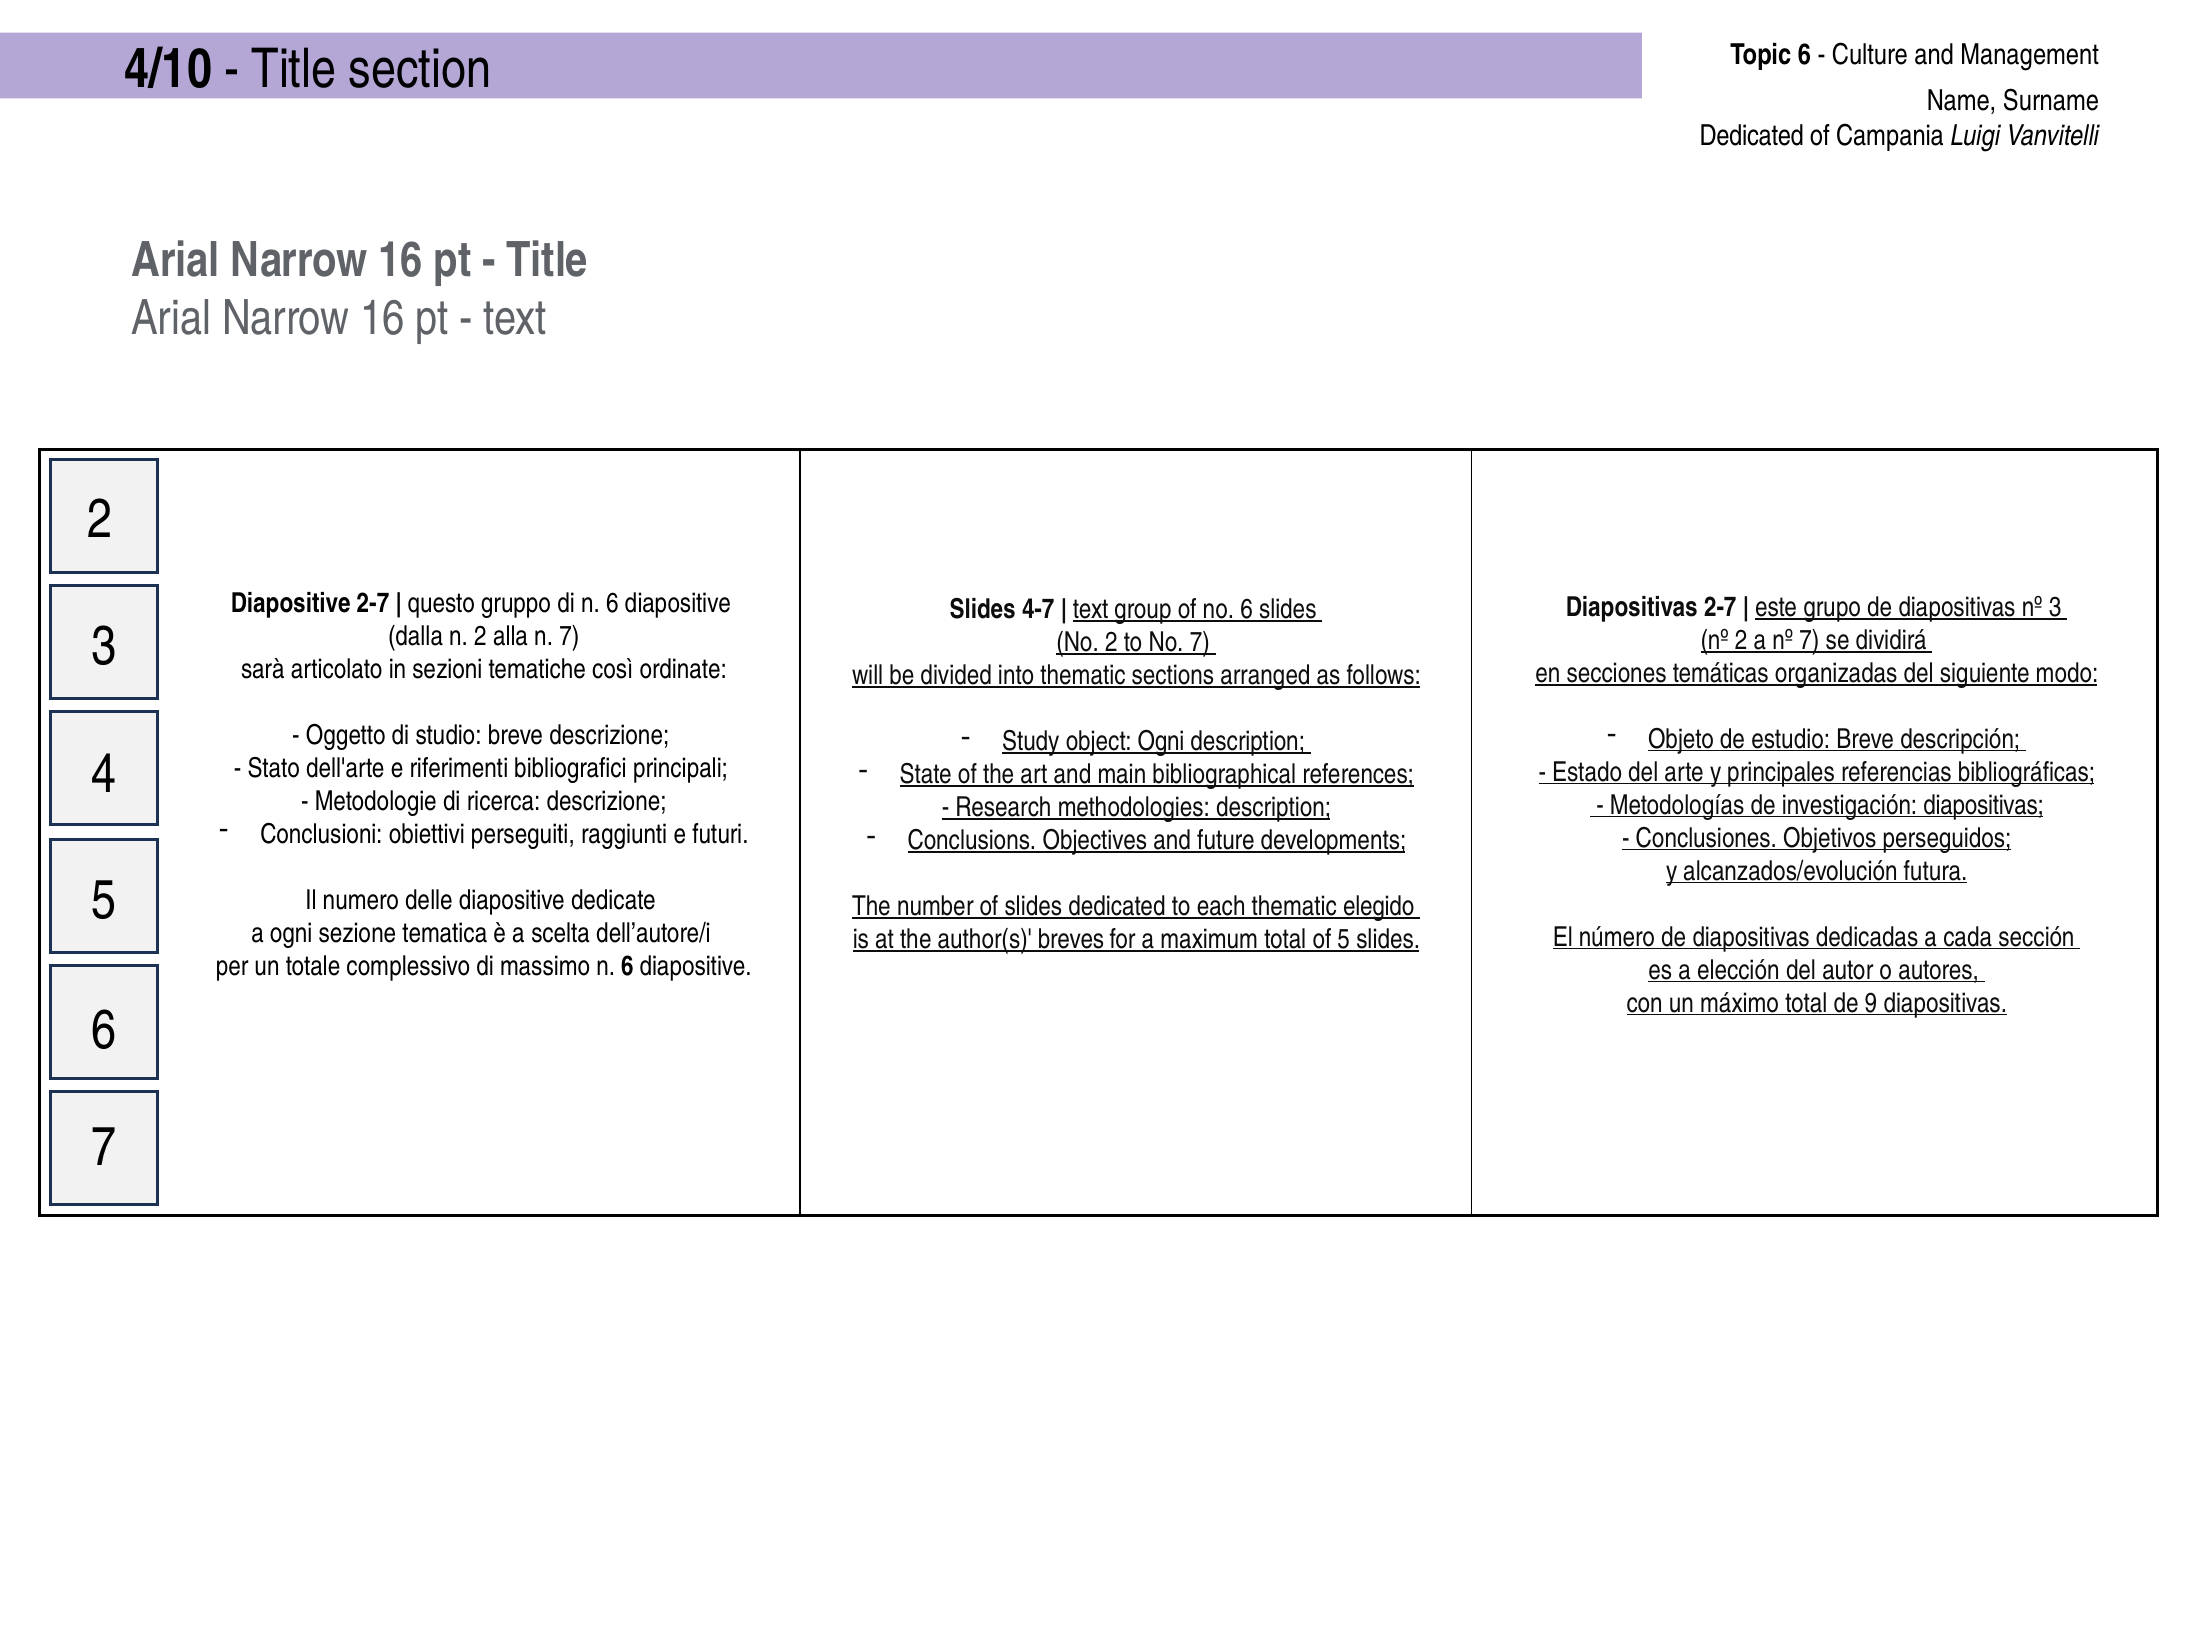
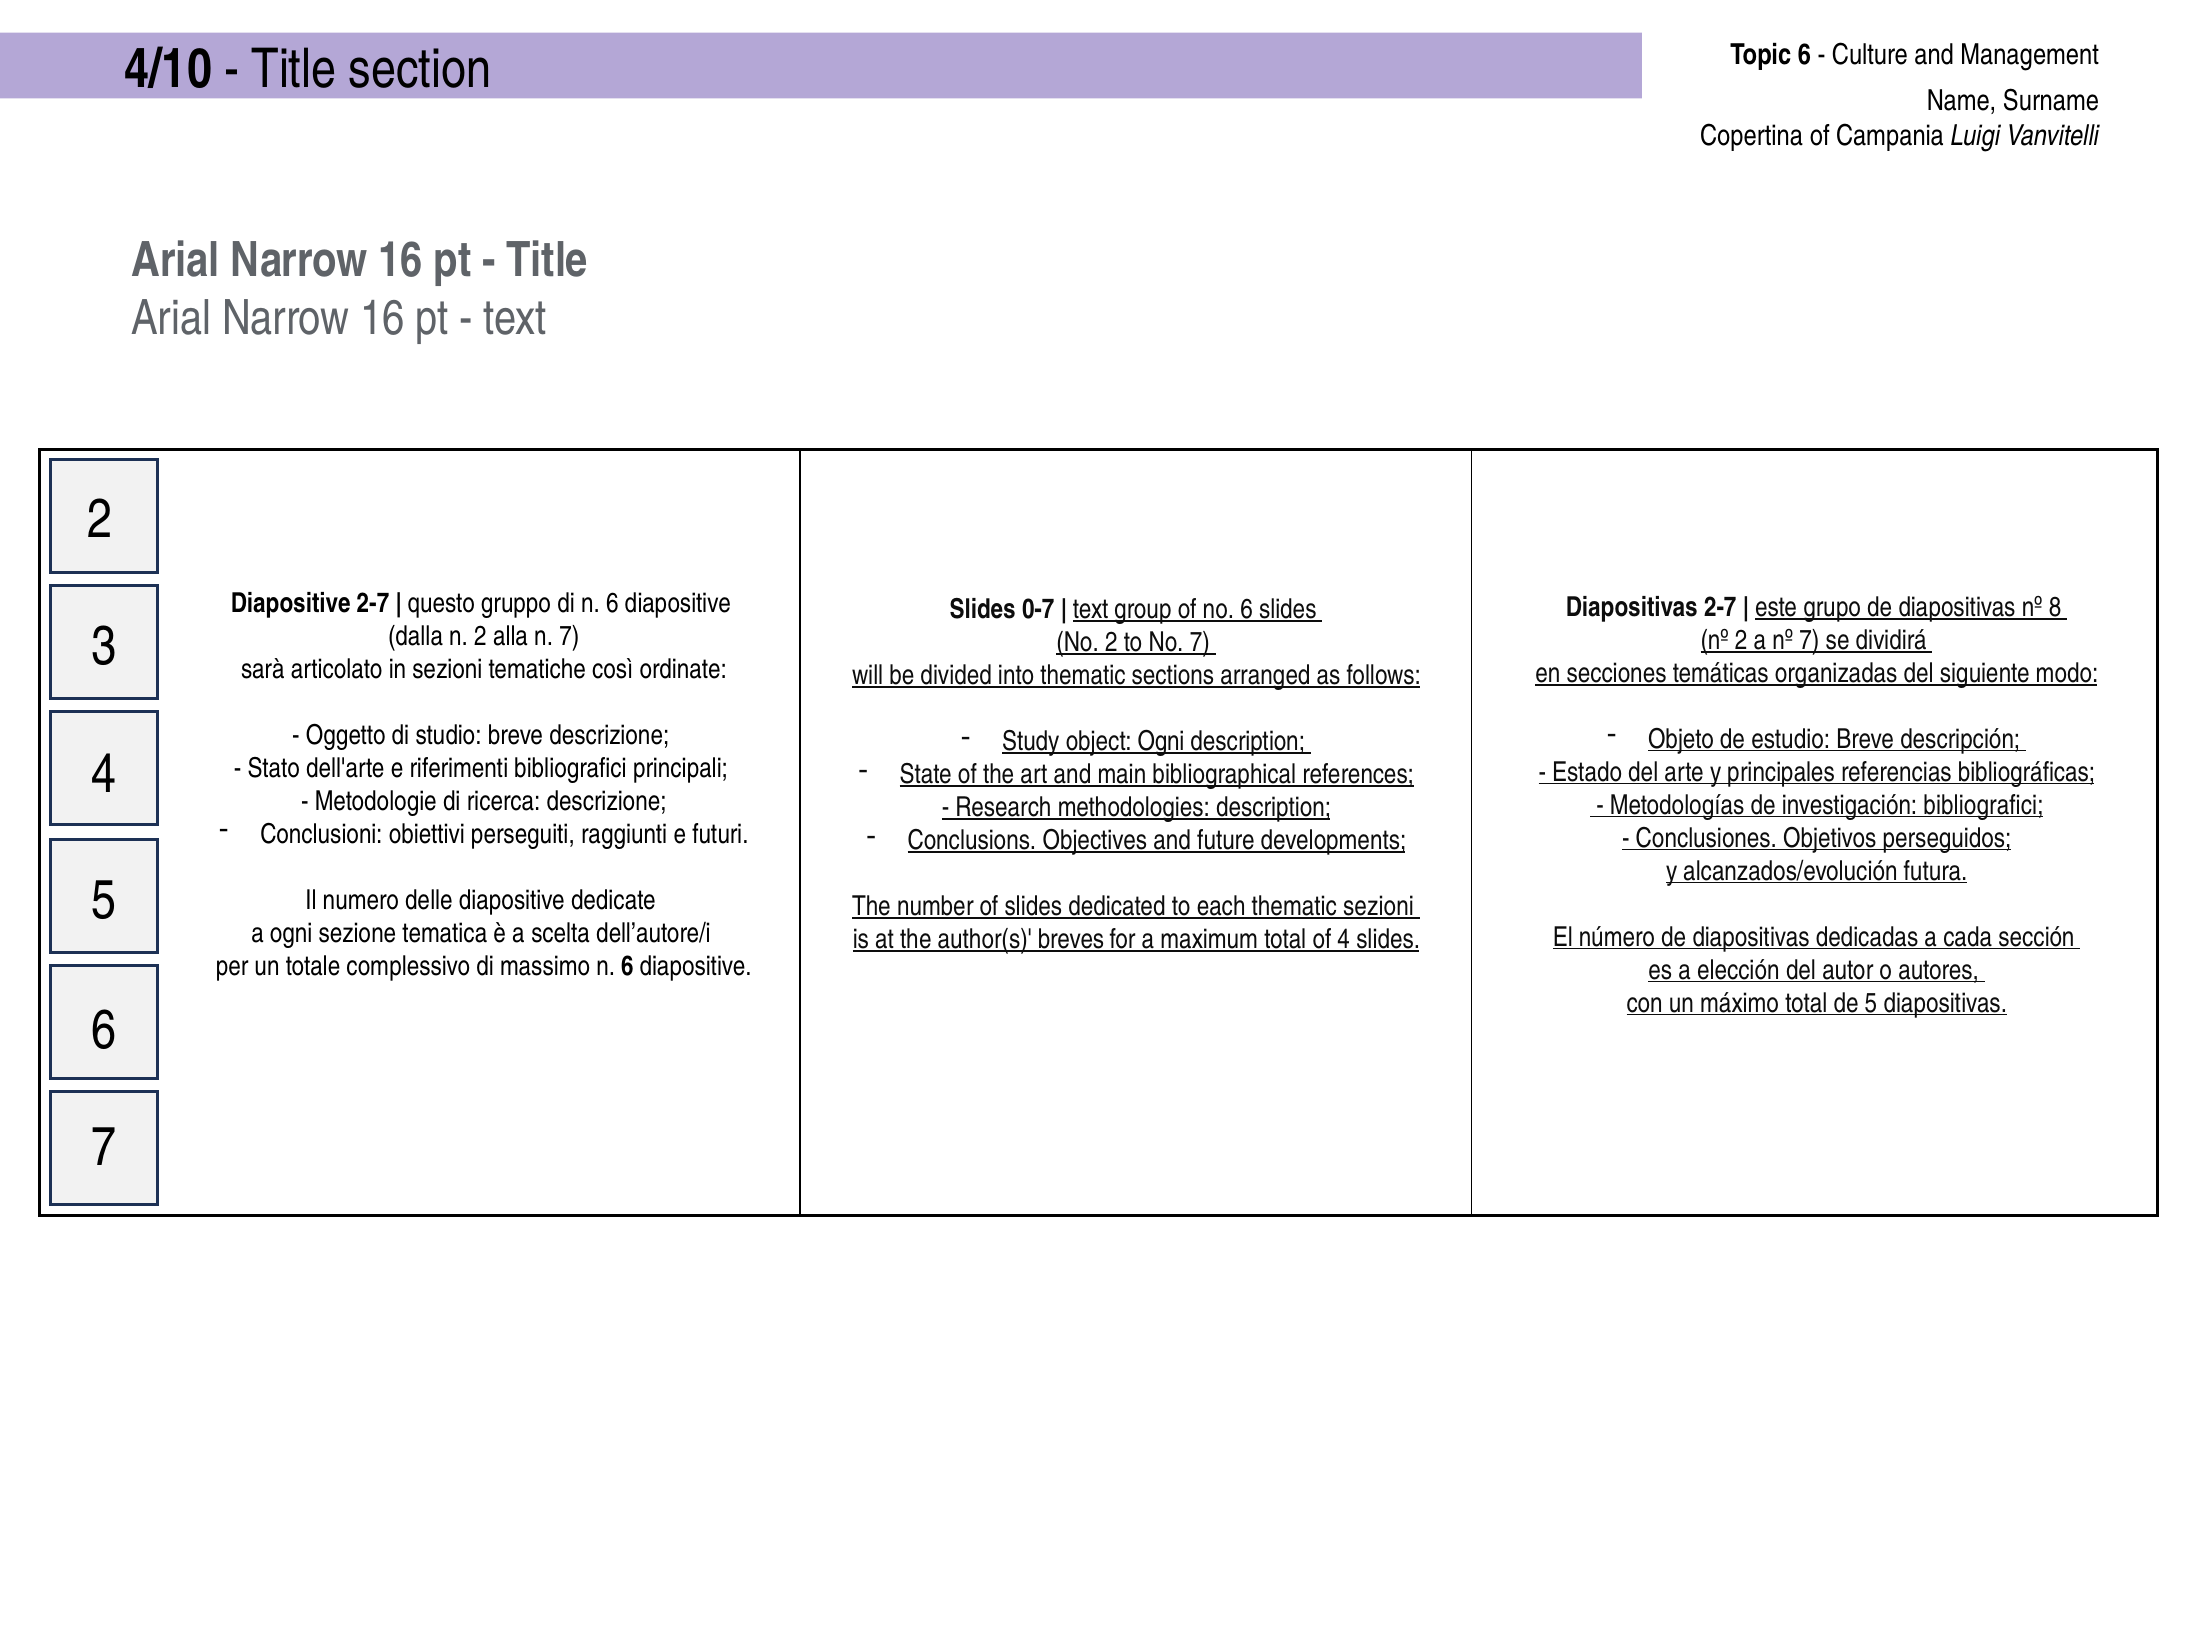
Dedicated: Dedicated -> Copertina (1752, 136)
nº 3: 3 -> 8 (2055, 608)
4-7: 4-7 -> 0-7 (1038, 610)
investigación diapositivas: diapositivas -> bibliografici (1983, 805)
thematic elegido: elegido -> sezioni (1379, 907)
of 5: 5 -> 4 (1344, 940)
de 9: 9 -> 5 (1871, 1003)
